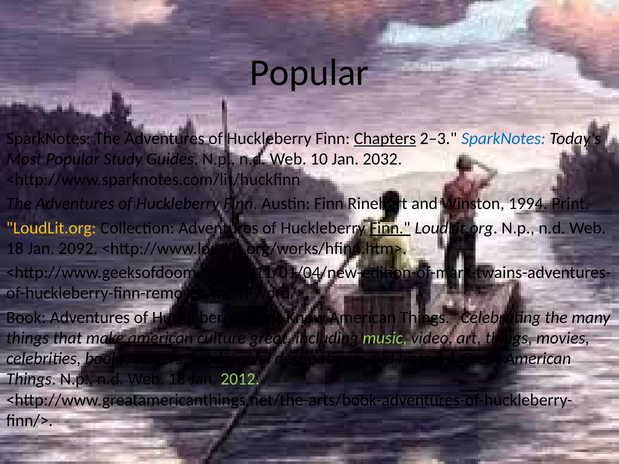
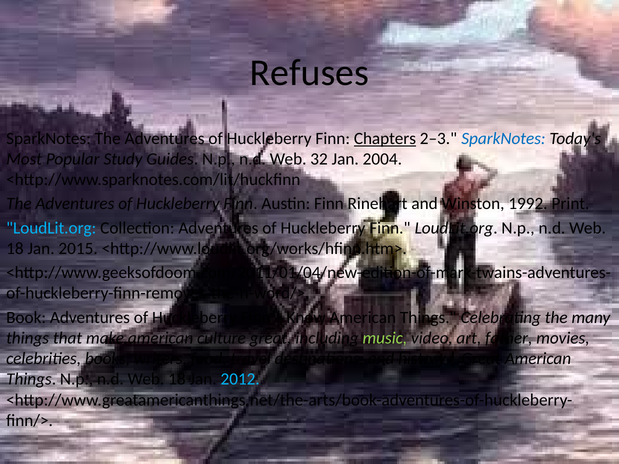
Popular: Popular -> Refuses (309, 73)
10: 10 -> 32 (319, 159)
2032: 2032 -> 2004 (382, 159)
1994: 1994 -> 1992 (528, 204)
LoudLit.org colour: yellow -> light blue (51, 228)
Finn underline: present -> none (390, 228)
2092: 2092 -> 2015 (78, 249)
art things: things -> father (509, 338)
2012 colour: light green -> light blue (240, 380)
